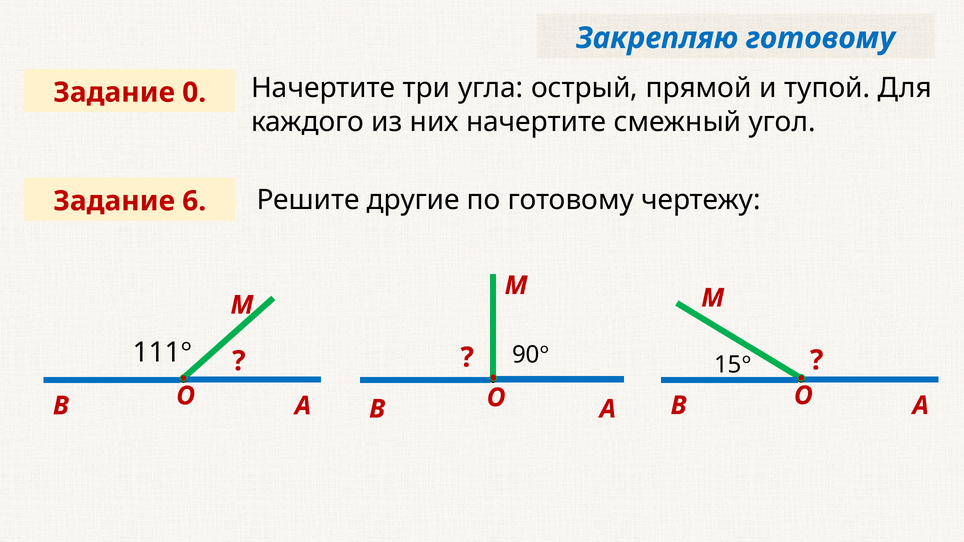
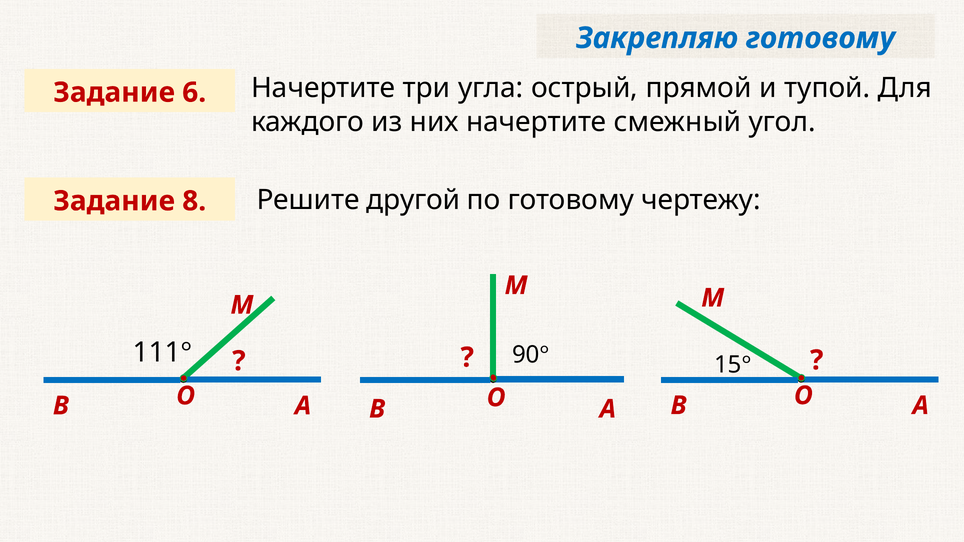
0: 0 -> 6 (194, 93)
другие: другие -> другой (413, 200)
6: 6 -> 8 (194, 201)
